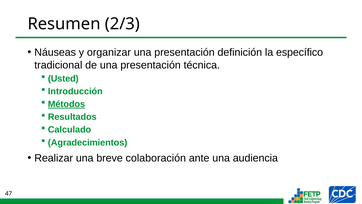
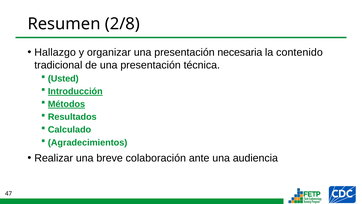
2/3: 2/3 -> 2/8 (122, 24)
Náuseas: Náuseas -> Hallazgo (55, 52)
definición: definición -> necesaria (240, 52)
específico: específico -> contenido (299, 52)
Introducción underline: none -> present (75, 91)
